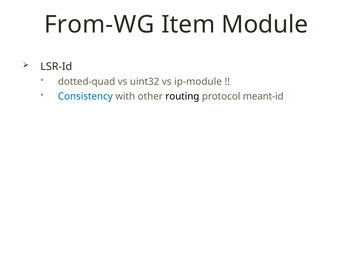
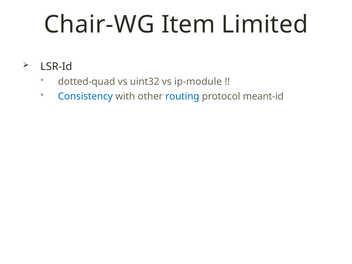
From-WG: From-WG -> Chair-WG (99, 25)
Module: Module -> Limited (265, 25)
routing colour: black -> blue (182, 96)
